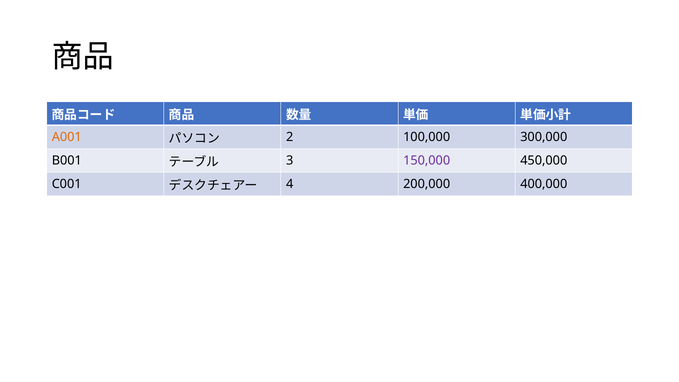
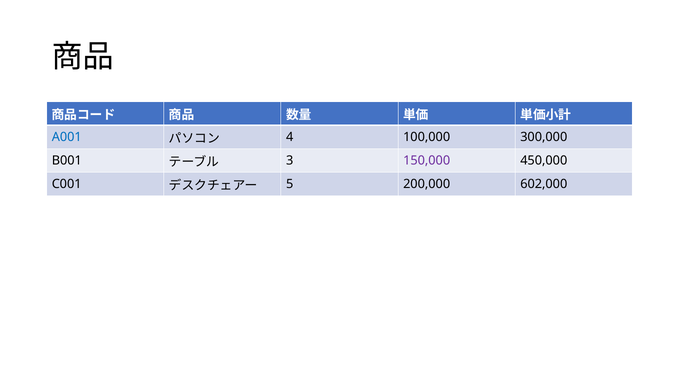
A001 colour: orange -> blue (67, 137)
2: 2 -> 4 (290, 137)
4: 4 -> 5 (290, 184)
400,000: 400,000 -> 602,000 (544, 184)
